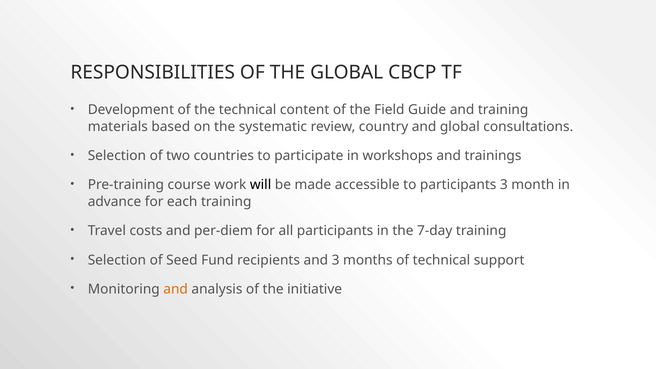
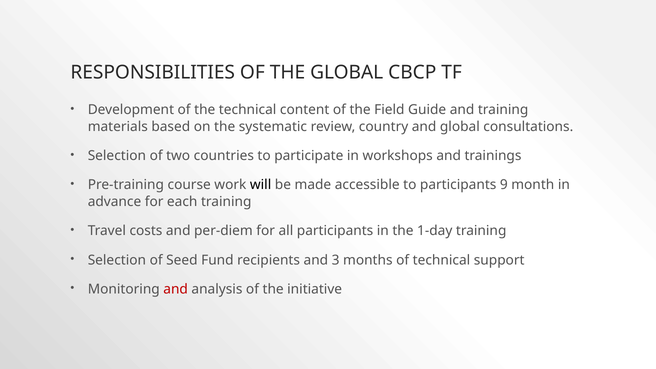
participants 3: 3 -> 9 (504, 185)
7-day: 7-day -> 1-day (435, 231)
and colour: orange -> red (176, 289)
